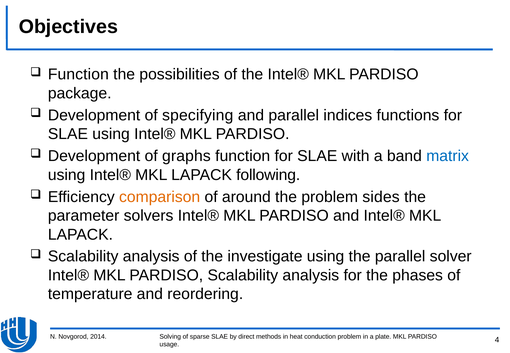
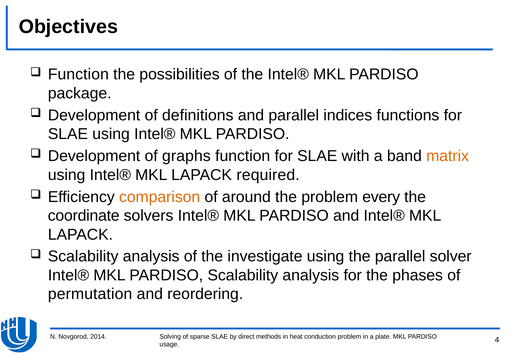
specifying: specifying -> definitions (198, 115)
matrix colour: blue -> orange (448, 156)
following: following -> required (268, 175)
sides: sides -> every (381, 197)
parameter: parameter -> coordinate (84, 216)
temperature: temperature -> permutation (90, 294)
